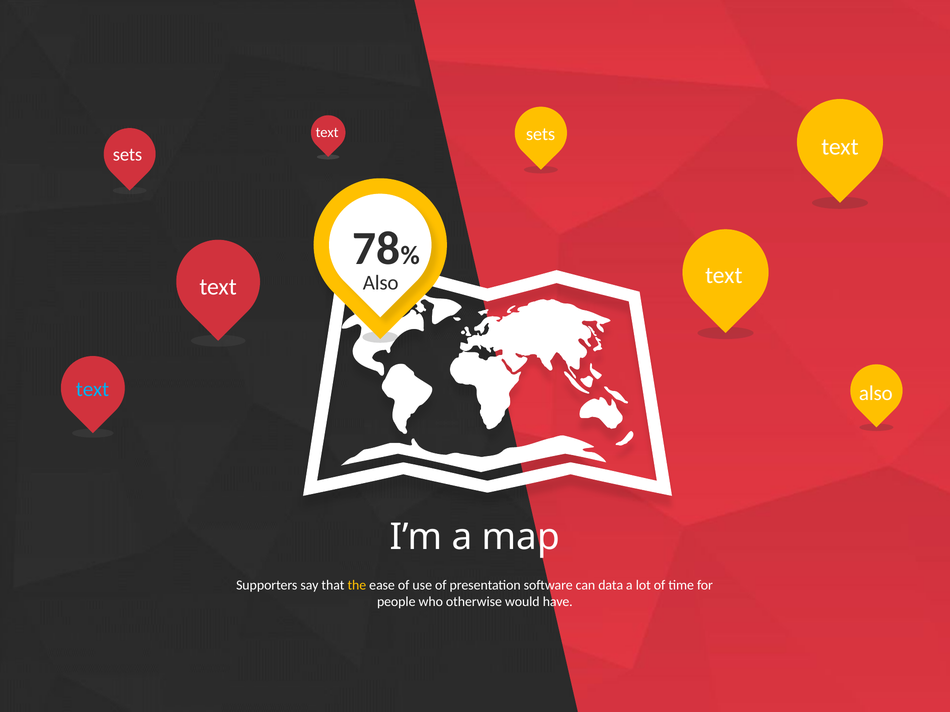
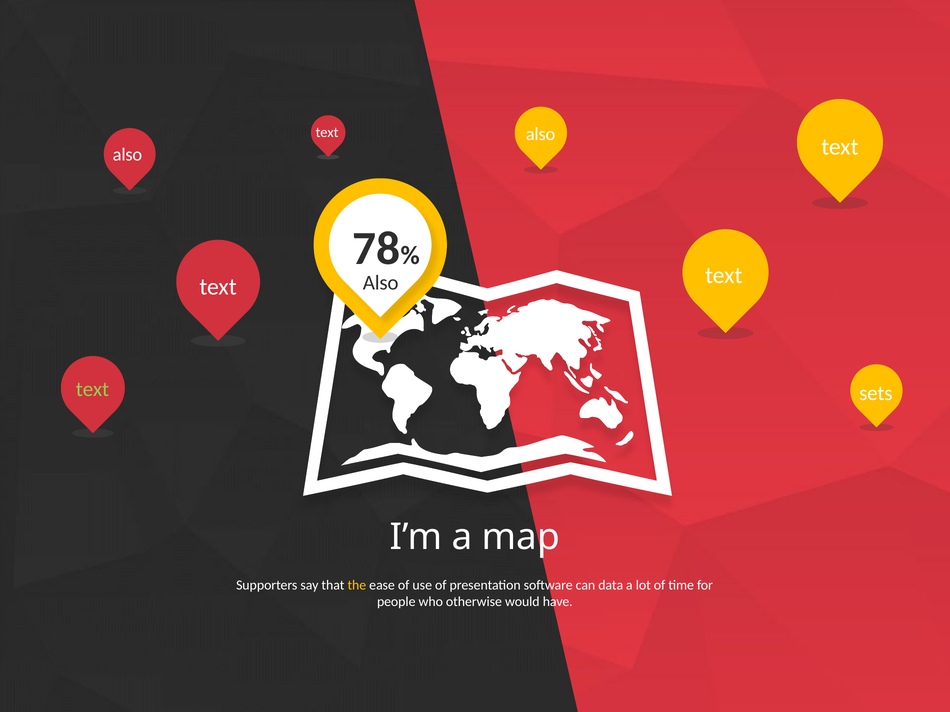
sets: sets -> also (541, 134)
sets: sets -> also (127, 155)
text colour: light blue -> light green (92, 389)
also: also -> sets (876, 394)
